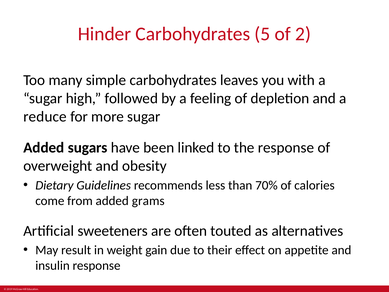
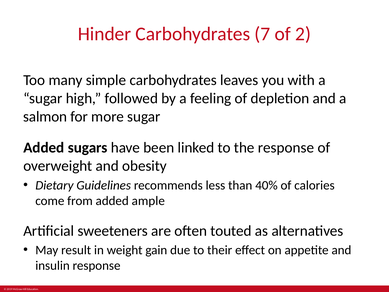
5: 5 -> 7 (262, 34)
reduce: reduce -> salmon (45, 116)
70%: 70% -> 40% (266, 185)
grams: grams -> ample (148, 201)
